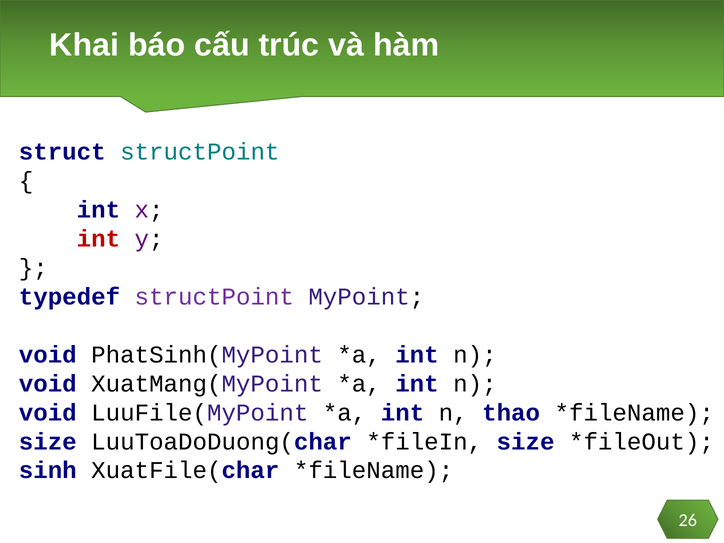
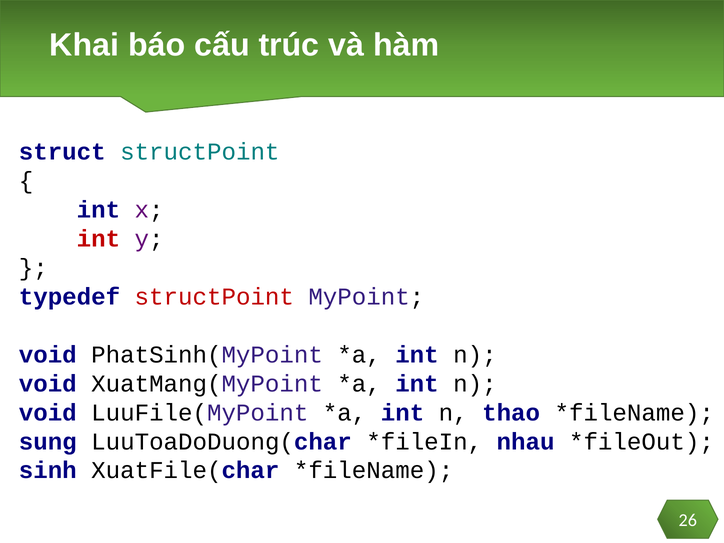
structPoint colour: purple -> red (214, 297)
size: size -> sung (48, 442)
size: size -> nhau (526, 442)
